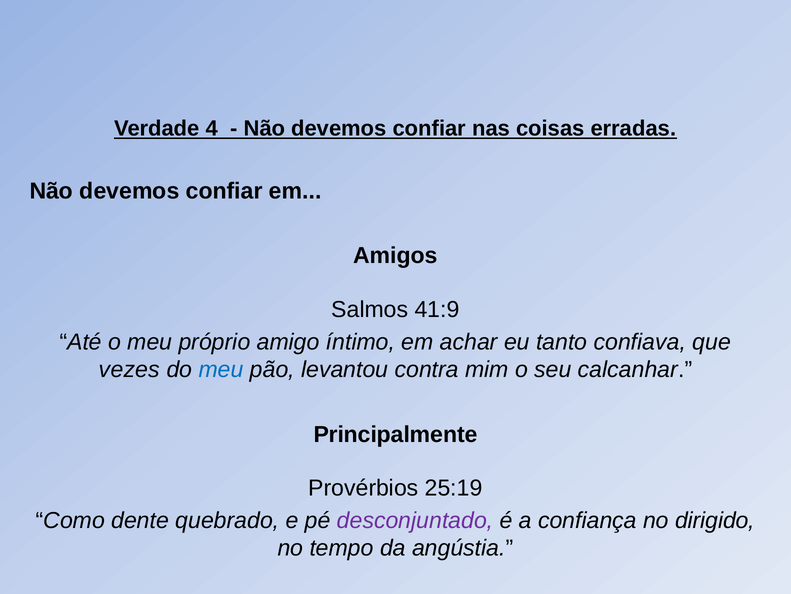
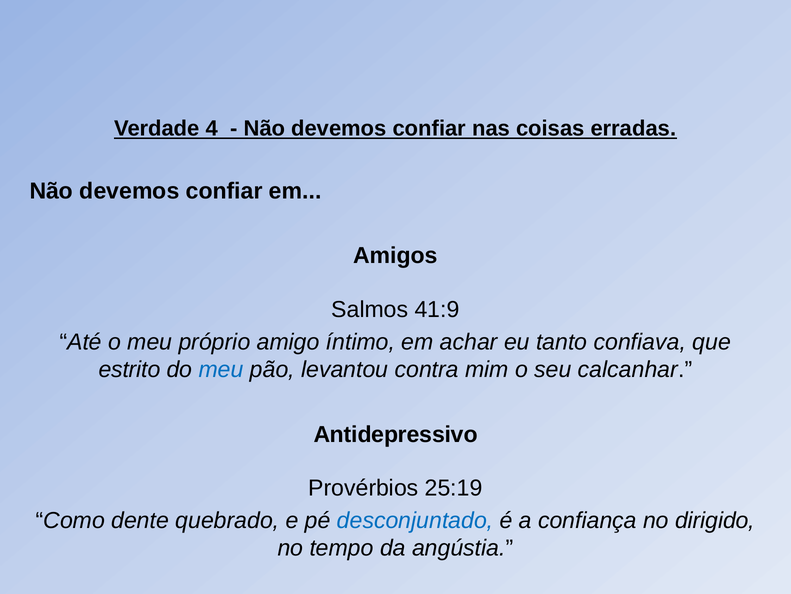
vezes: vezes -> estrito (130, 369)
Principalmente: Principalmente -> Antidepressivo (396, 434)
desconjuntado colour: purple -> blue (415, 520)
